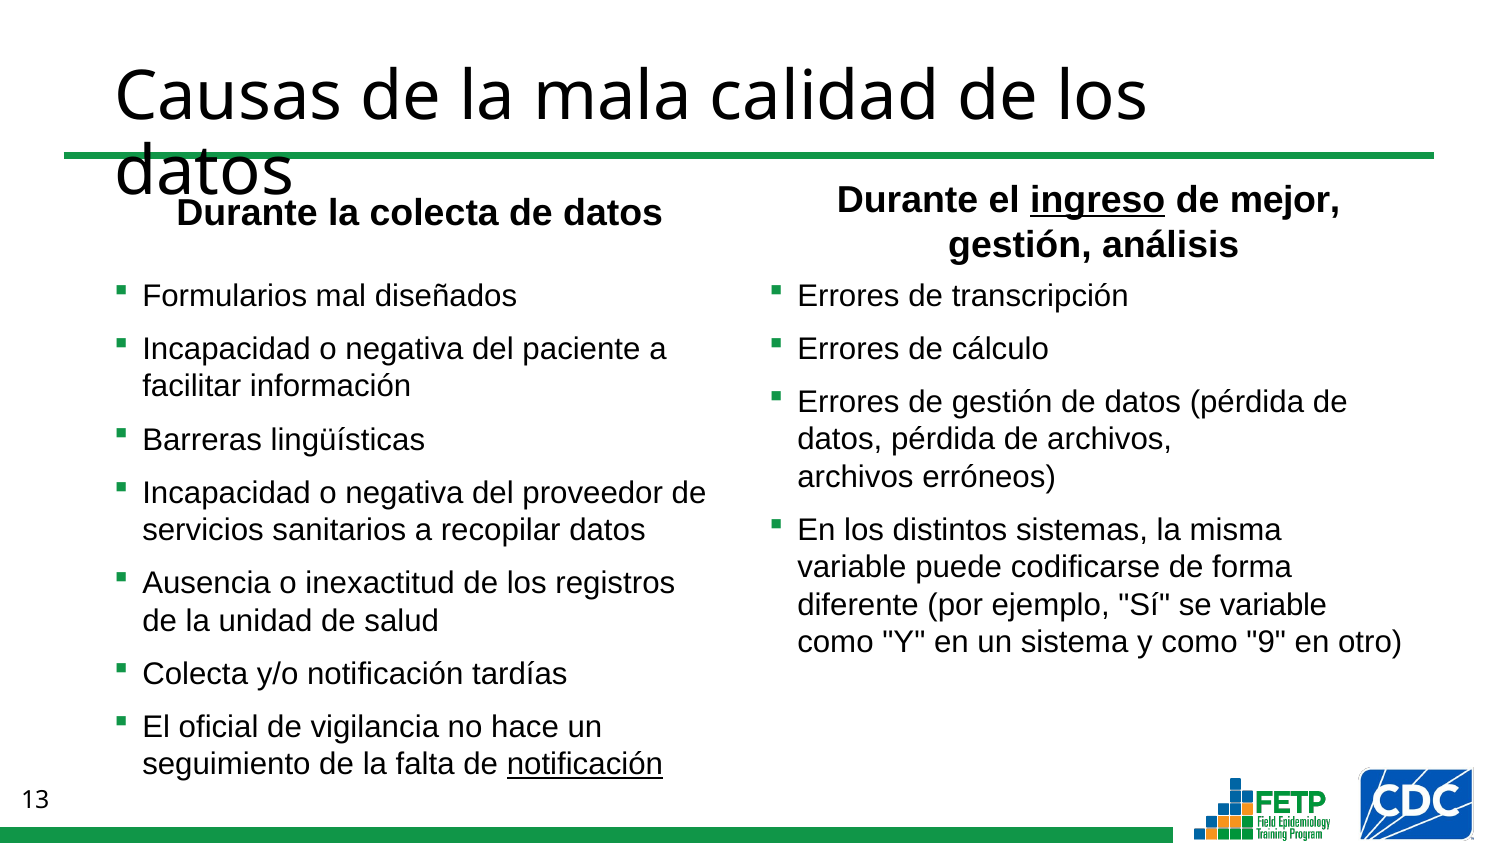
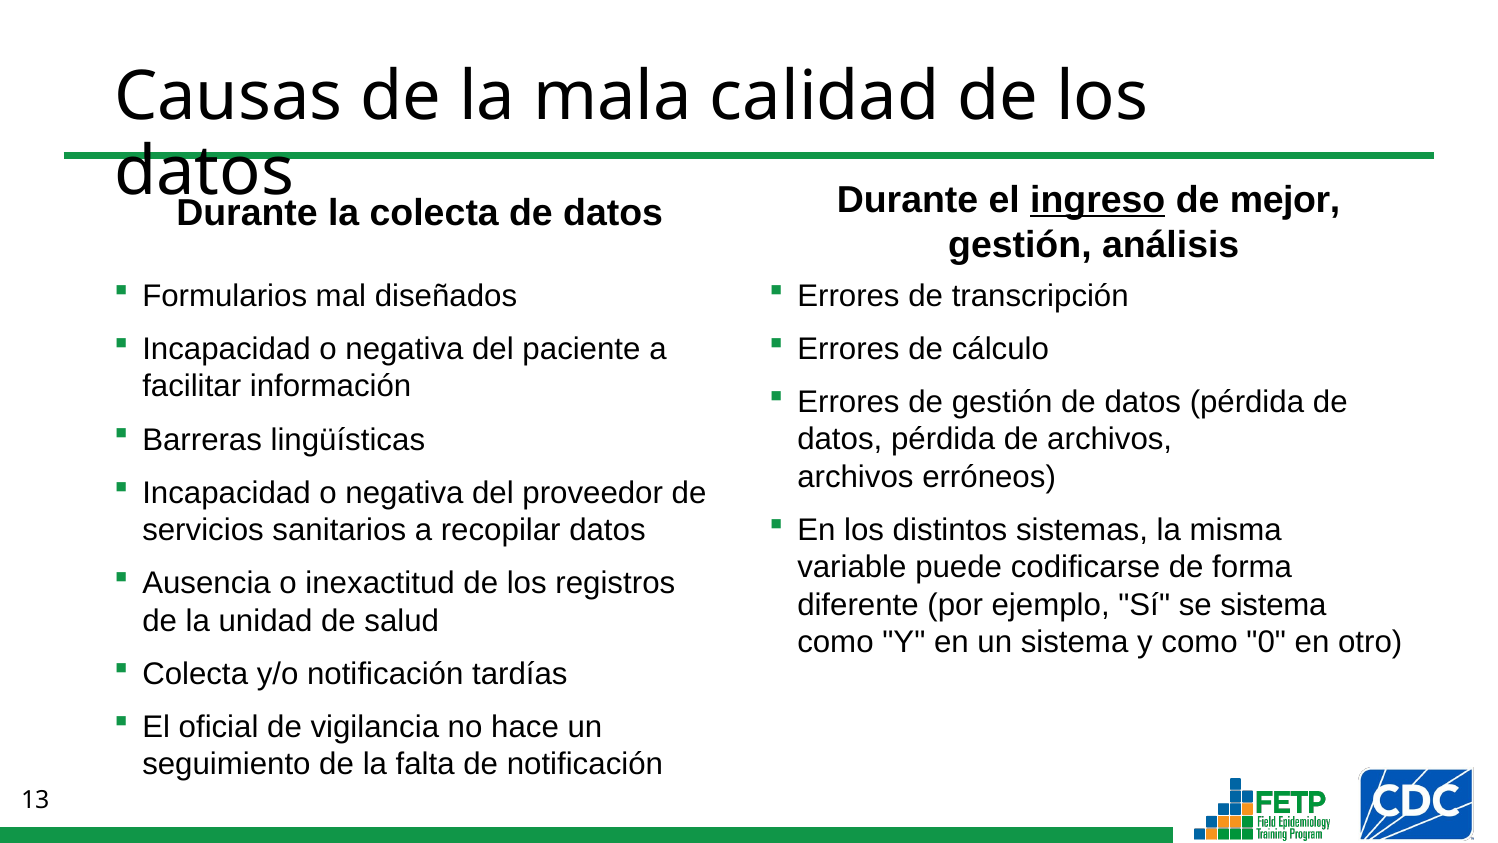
se variable: variable -> sistema (1273, 605)
9: 9 -> 0 (1266, 642)
notificación underline: present -> none (585, 764)
